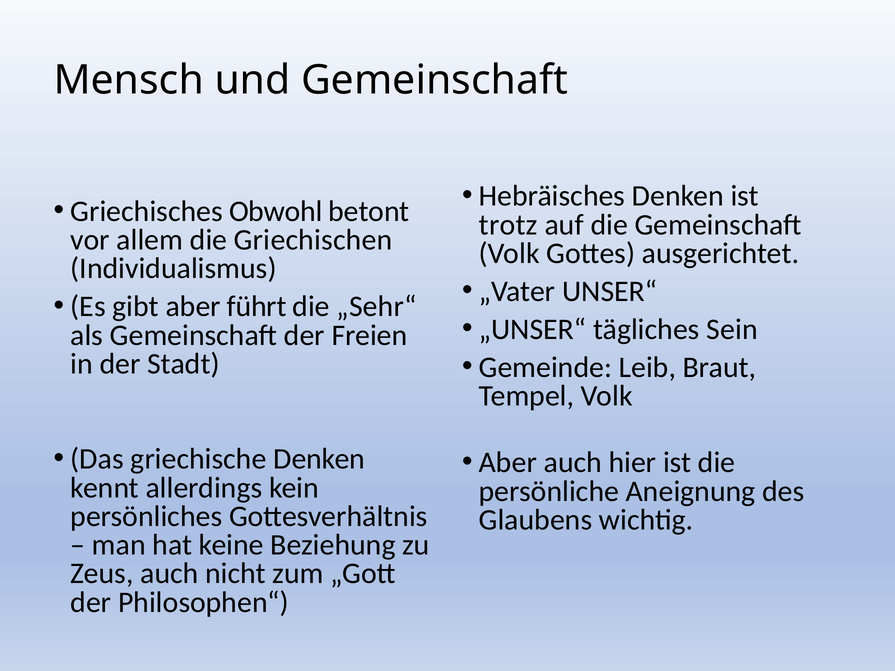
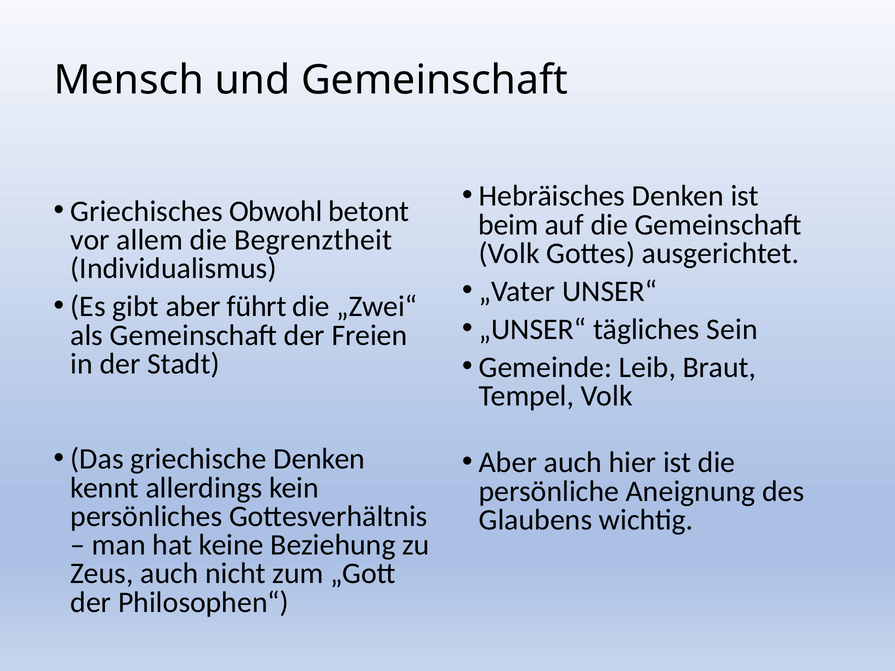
trotz: trotz -> beim (509, 225)
Griechischen: Griechischen -> Begrenztheit (313, 240)
„Sehr“: „Sehr“ -> „Zwei“ (377, 307)
